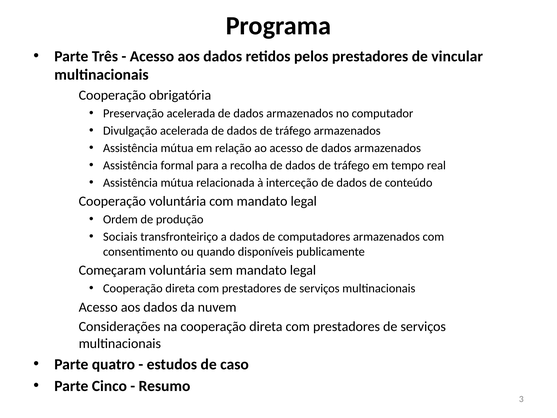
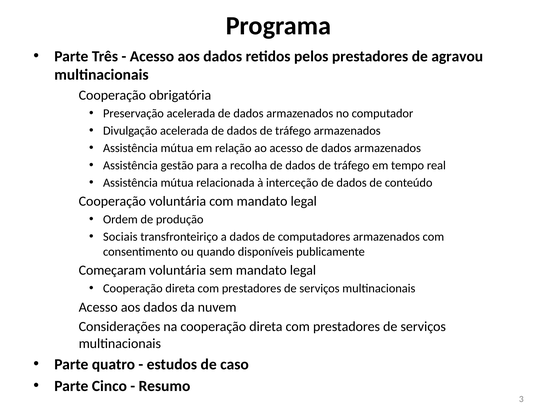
vincular: vincular -> agravou (457, 56)
formal: formal -> gestão (177, 165)
